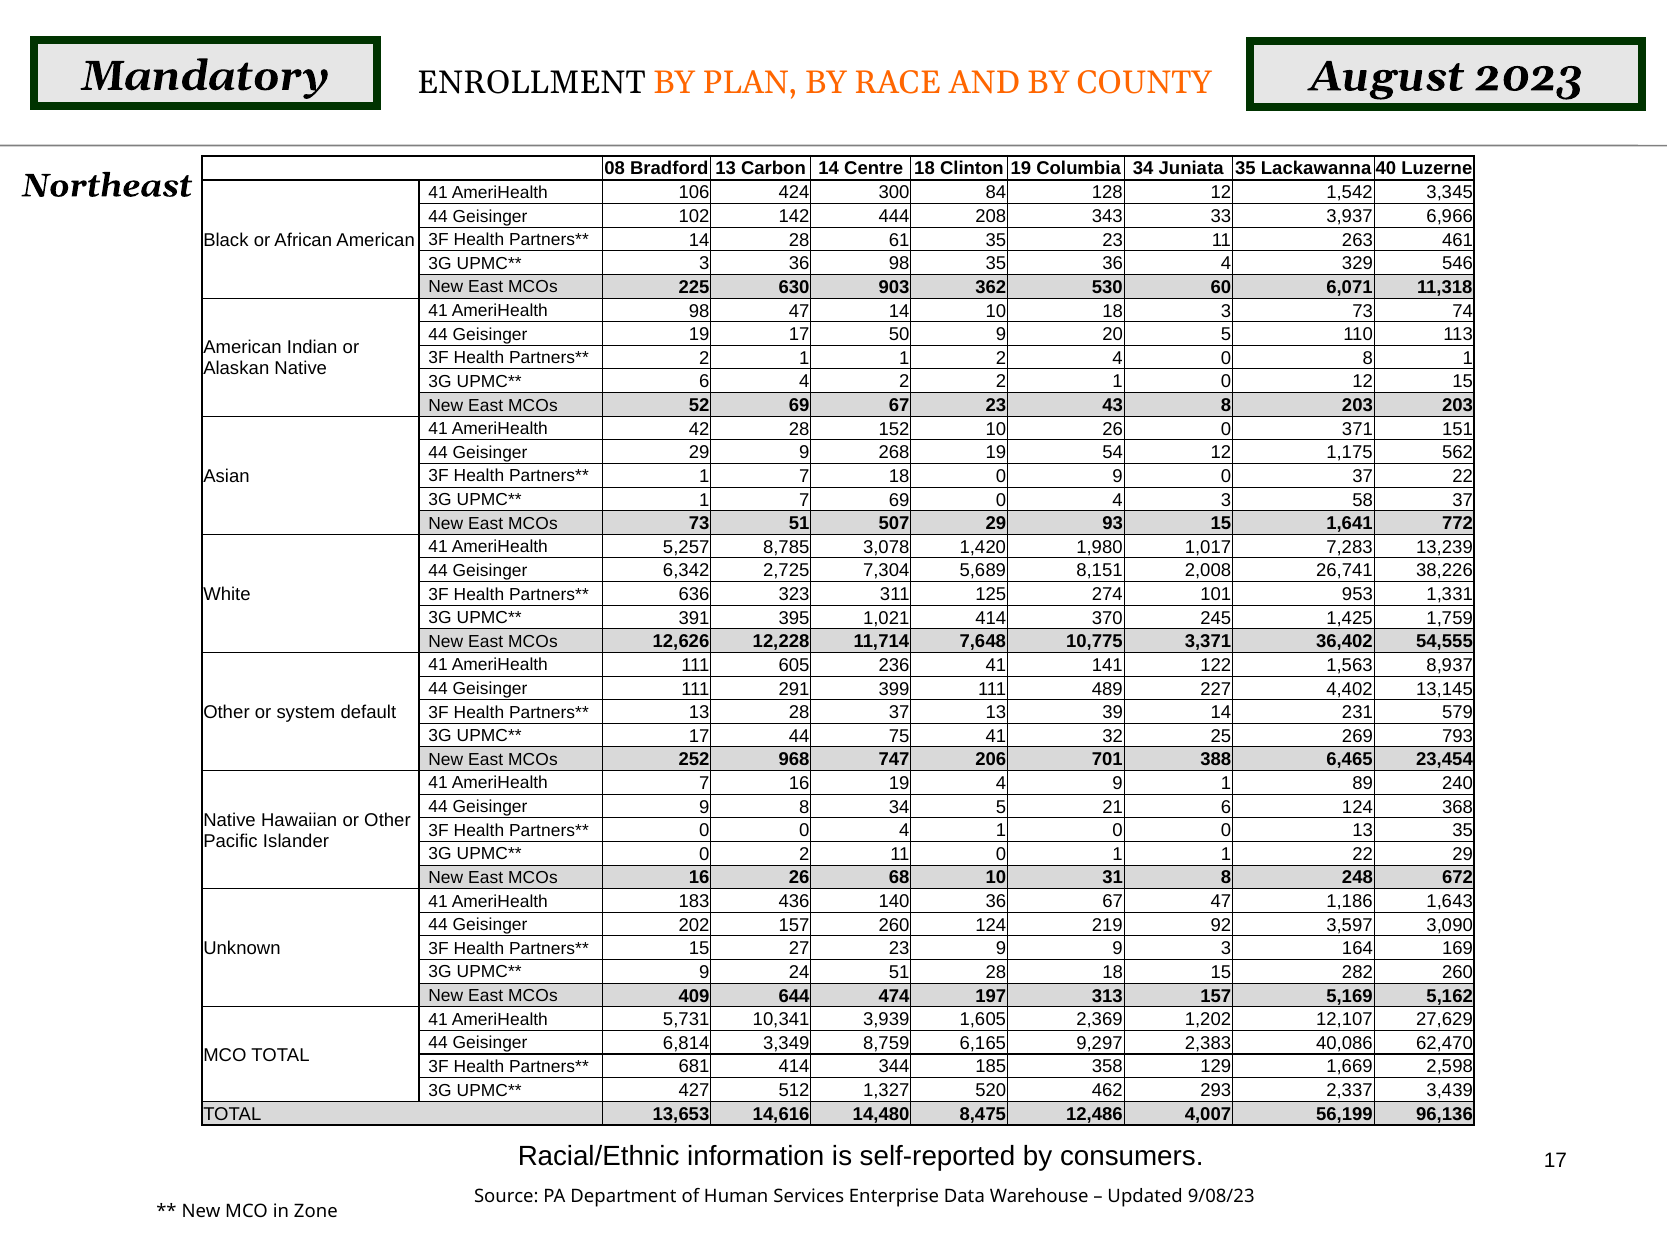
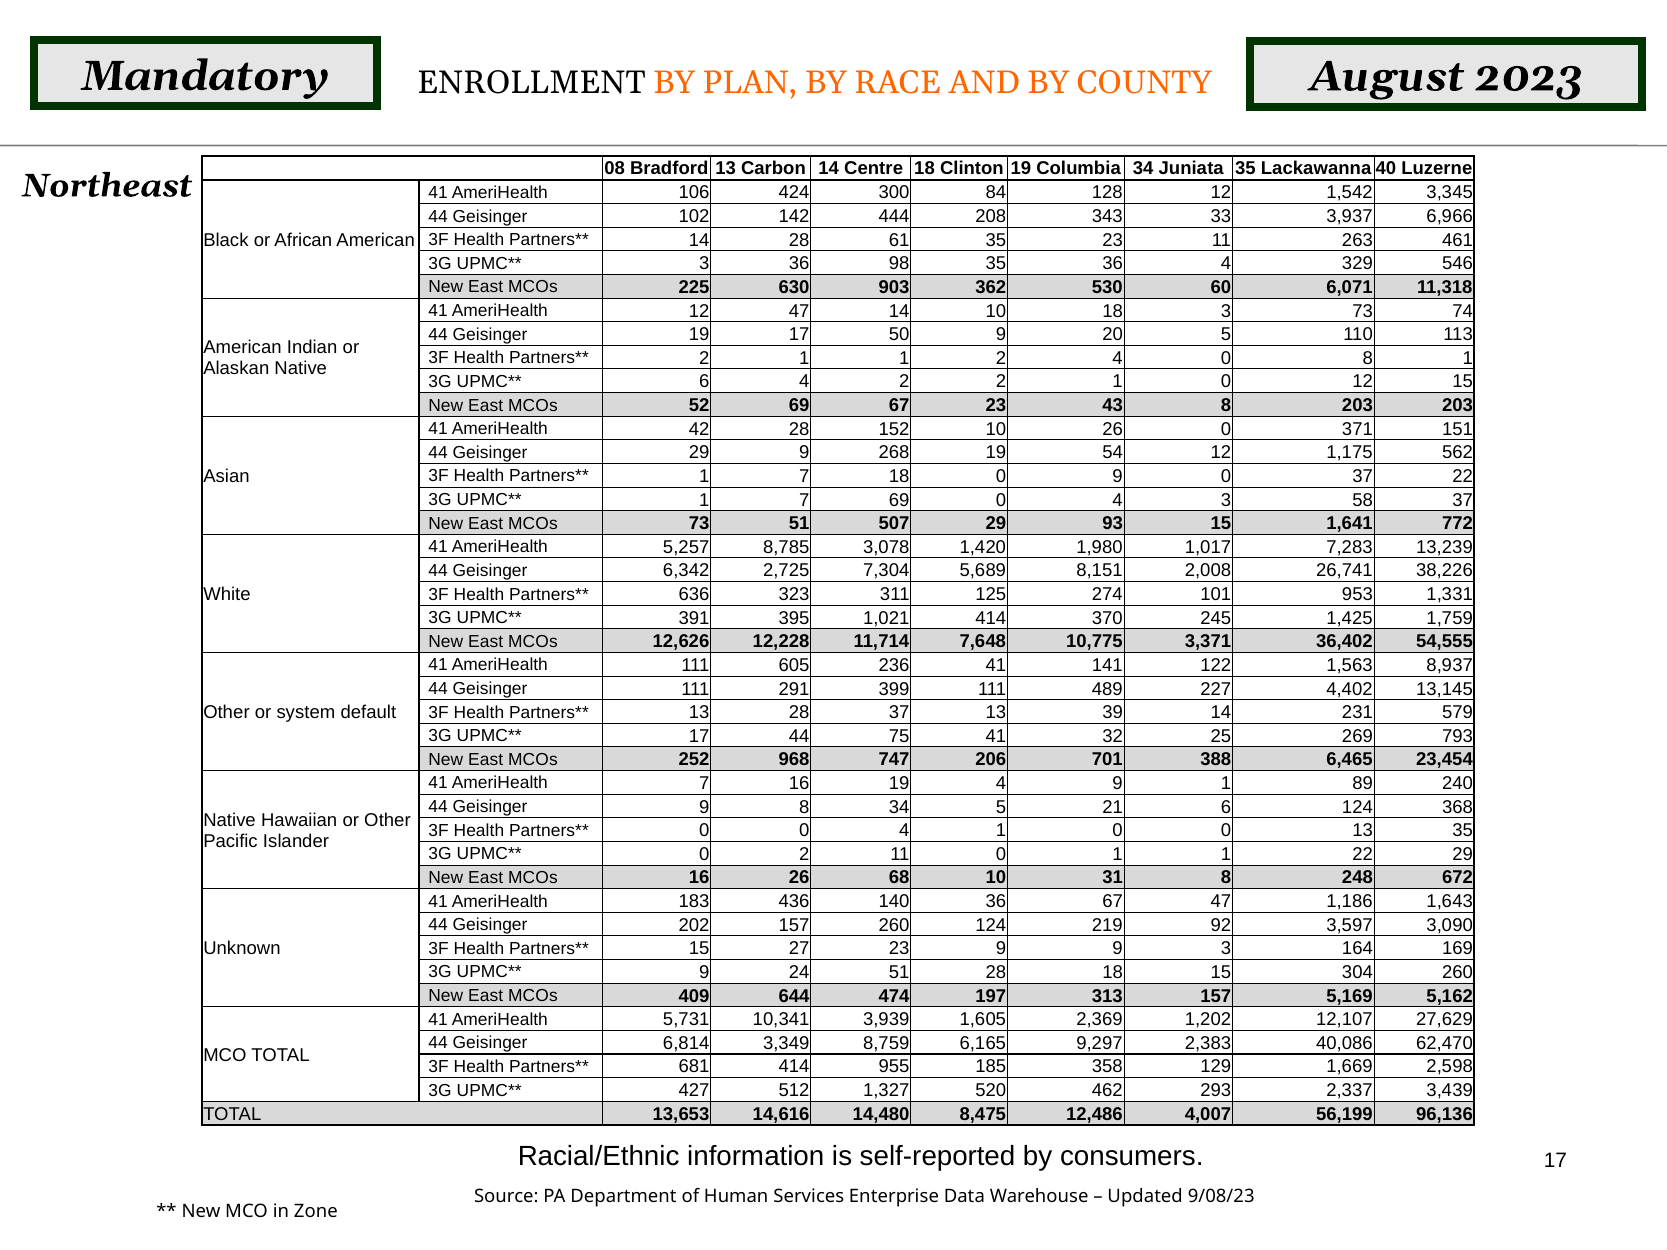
AmeriHealth 98: 98 -> 12 (699, 311)
282: 282 -> 304 (1357, 973)
344: 344 -> 955 (894, 1067)
